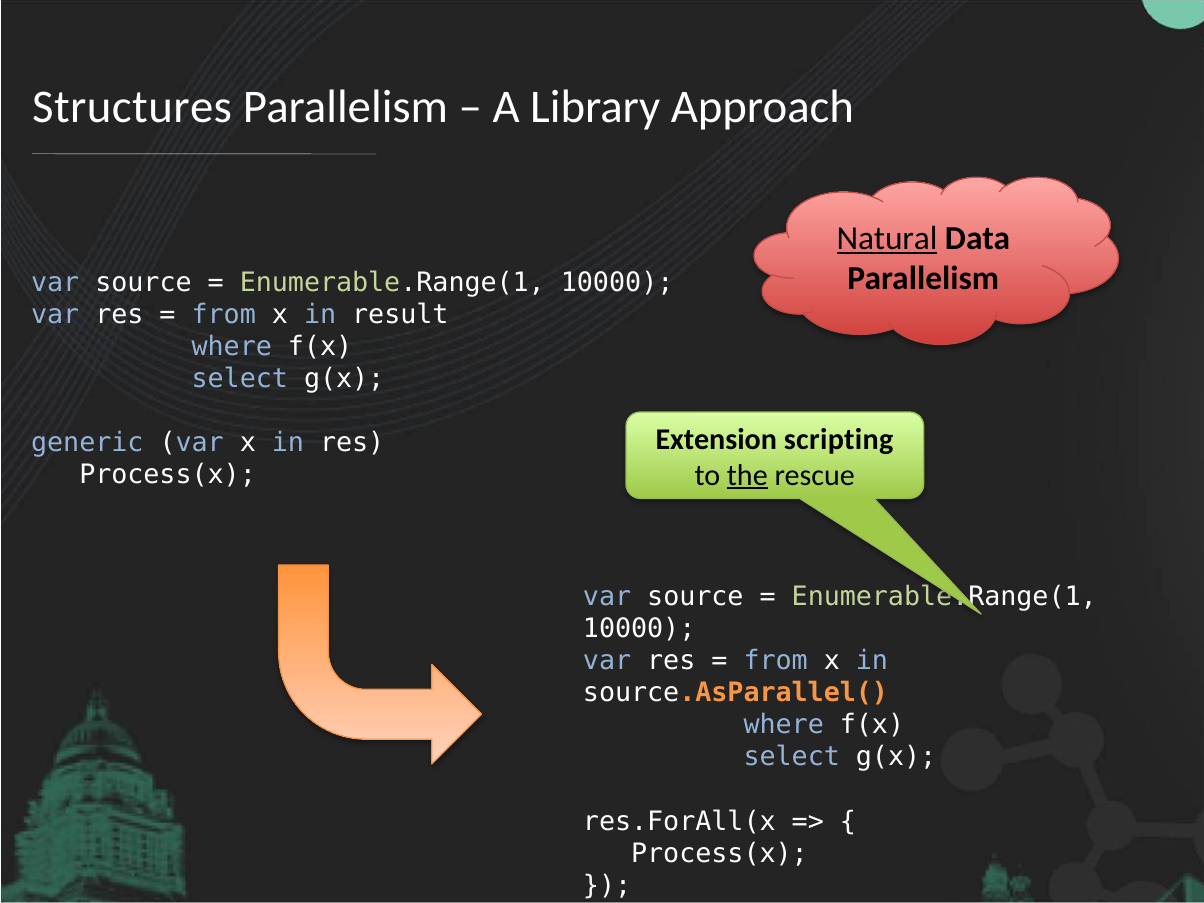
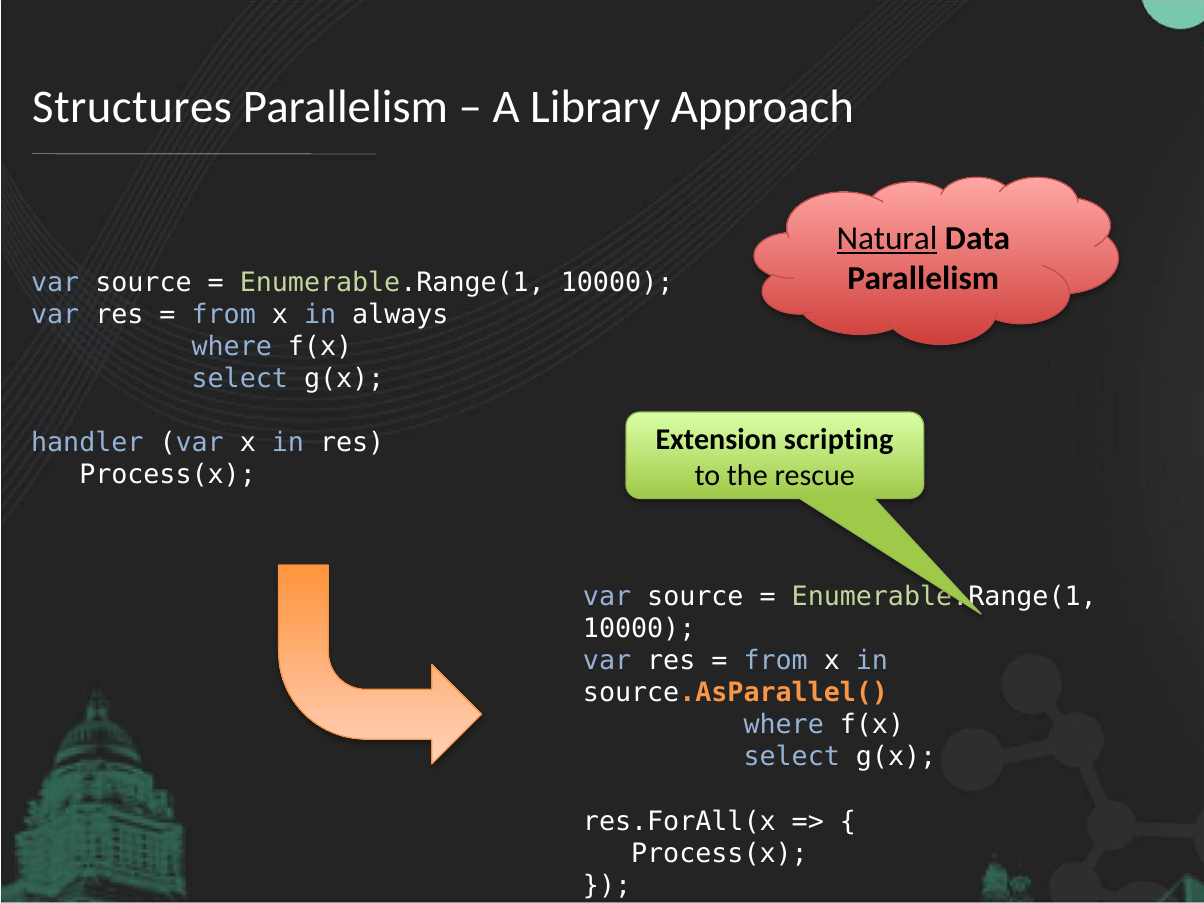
result: result -> always (400, 315)
generic: generic -> handler (87, 443)
the underline: present -> none (747, 475)
